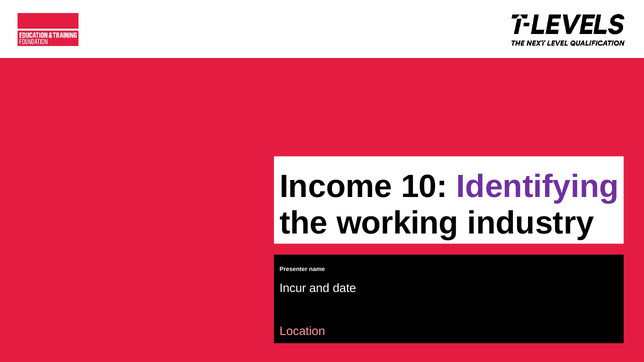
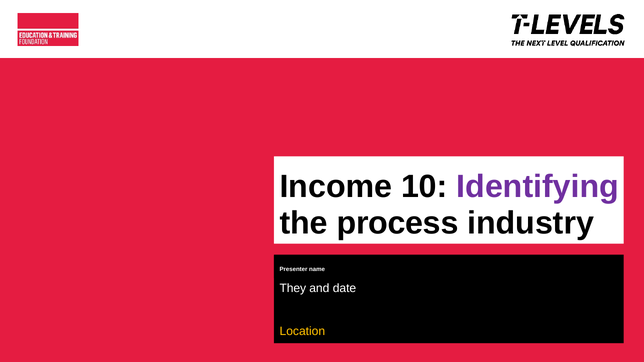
working: working -> process (398, 223)
Incur: Incur -> They (293, 289)
Location colour: pink -> yellow (302, 331)
